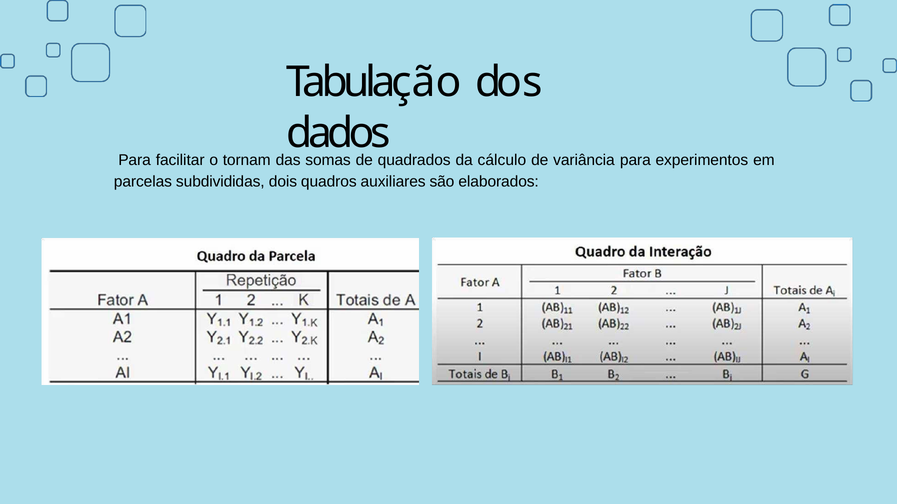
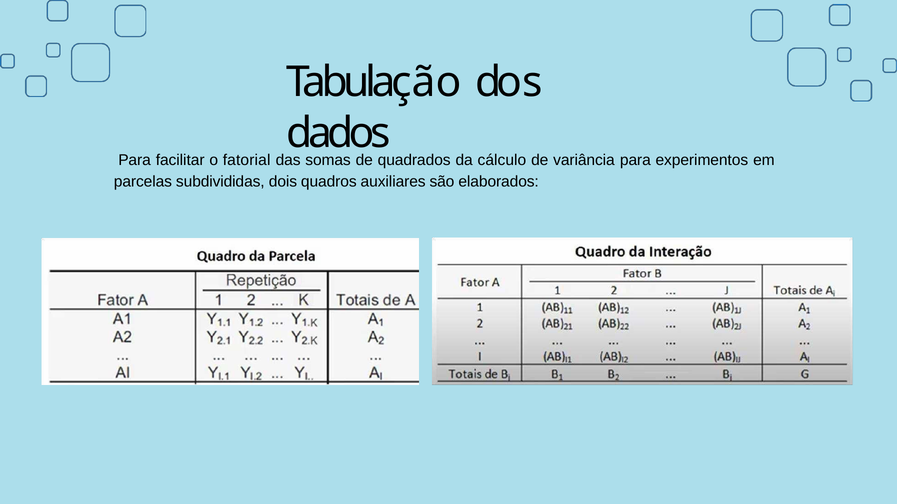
tornam: tornam -> fatorial (247, 160)
